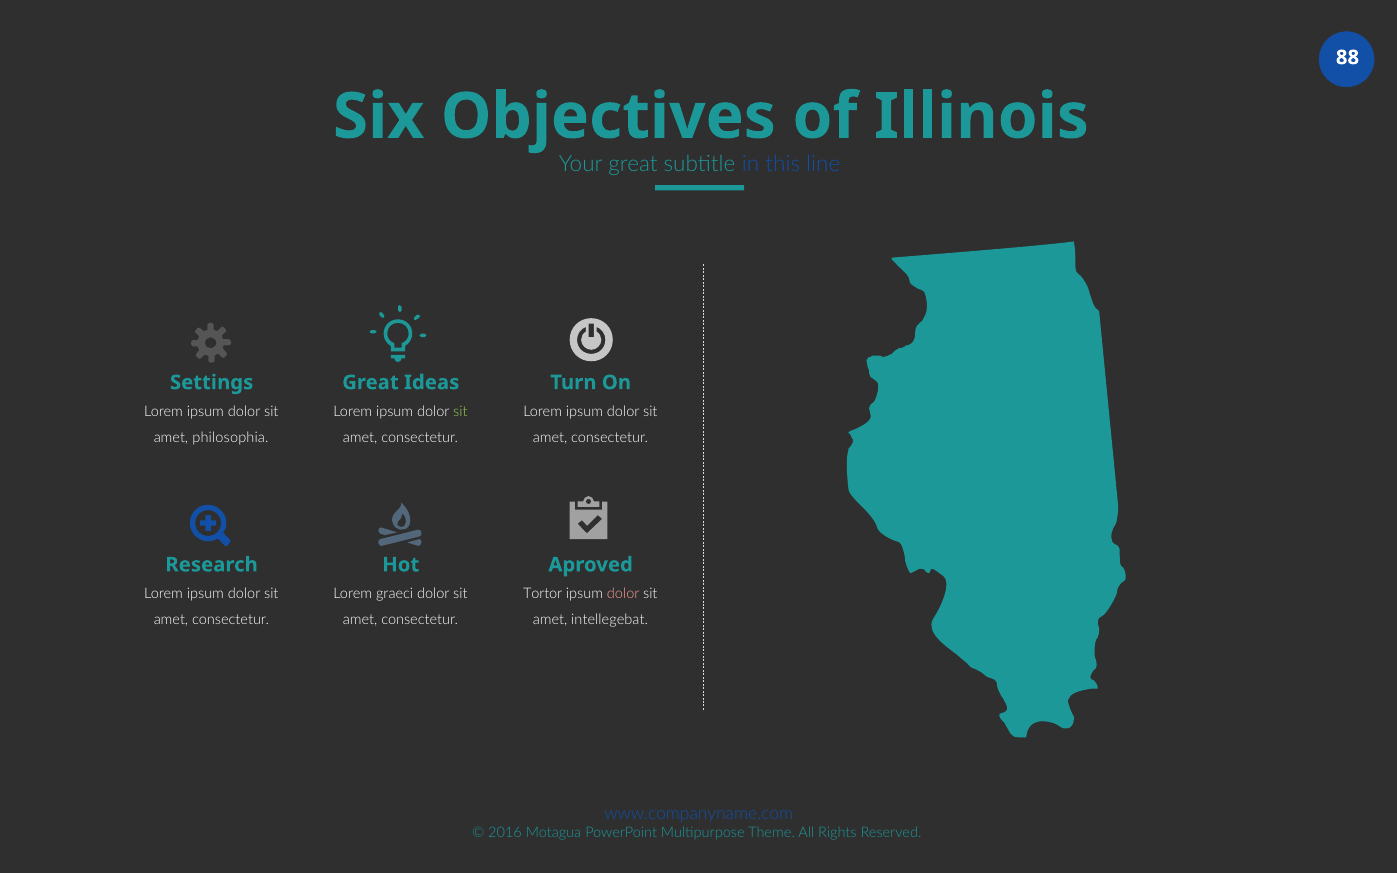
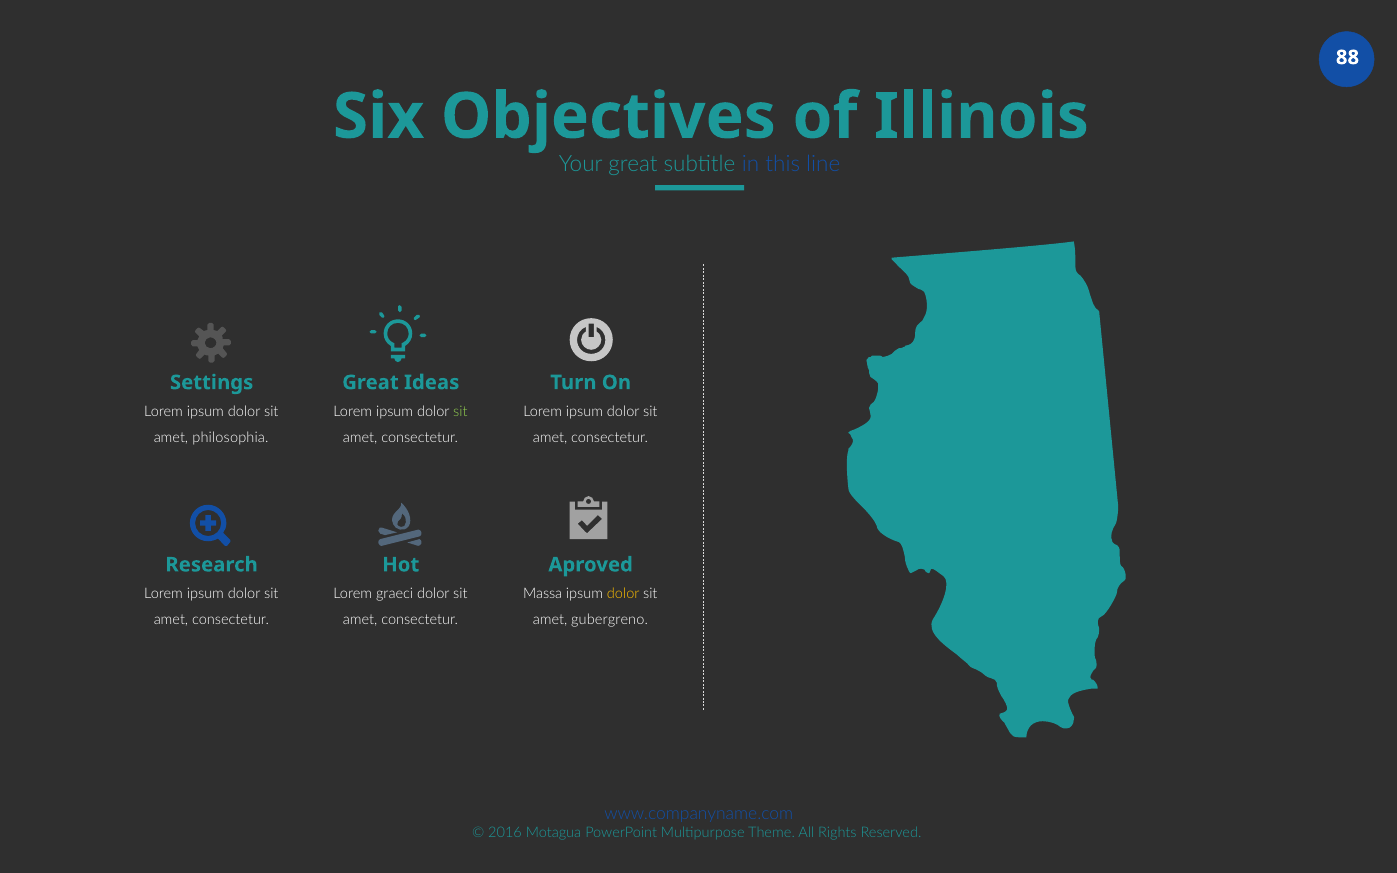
Tortor: Tortor -> Massa (543, 594)
dolor colour: pink -> yellow (623, 594)
intellegebat: intellegebat -> gubergreno (610, 620)
